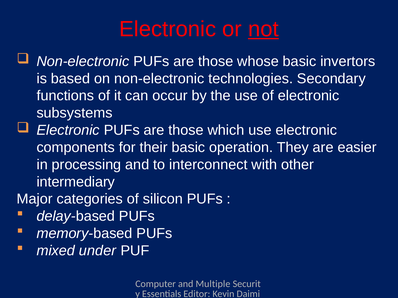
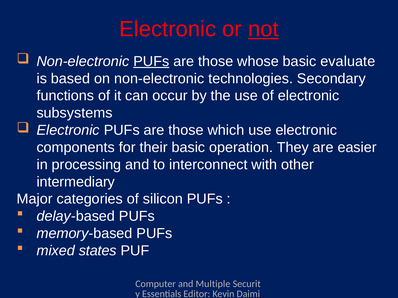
PUFs underline: none -> present (151, 61)
invertors: invertors -> evaluate (348, 61)
under: under -> states (98, 251)
